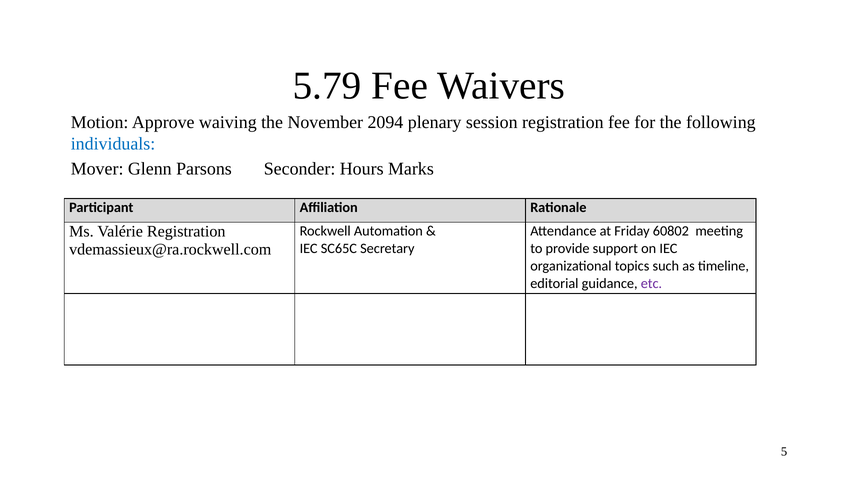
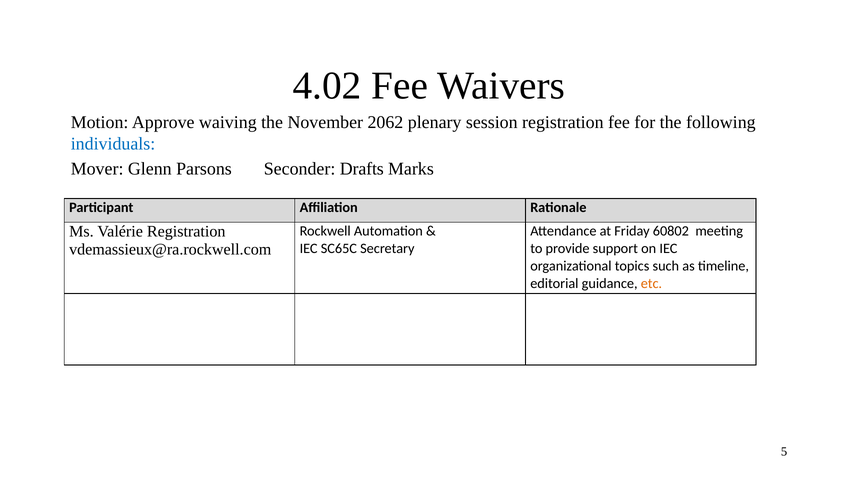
5.79: 5.79 -> 4.02 (327, 86)
2094: 2094 -> 2062 (385, 122)
Hours: Hours -> Drafts (362, 169)
etc colour: purple -> orange (651, 284)
